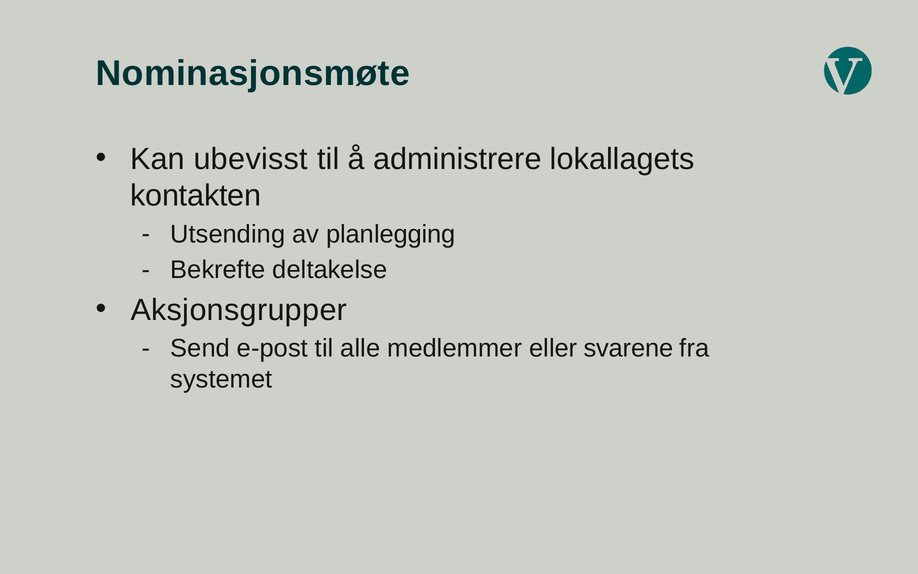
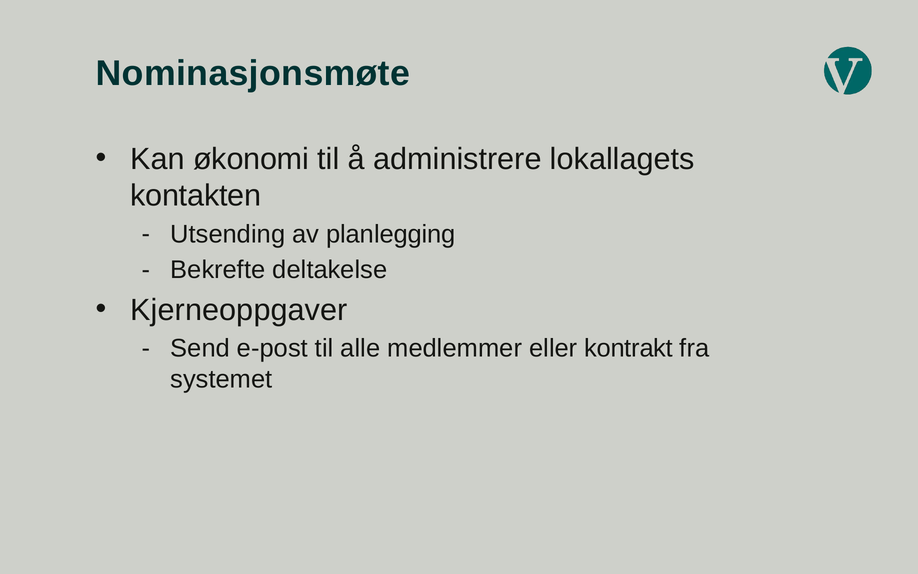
ubevisst: ubevisst -> økonomi (251, 159)
Aksjonsgrupper: Aksjonsgrupper -> Kjerneoppgaver (239, 310)
svarene: svarene -> kontrakt (629, 348)
